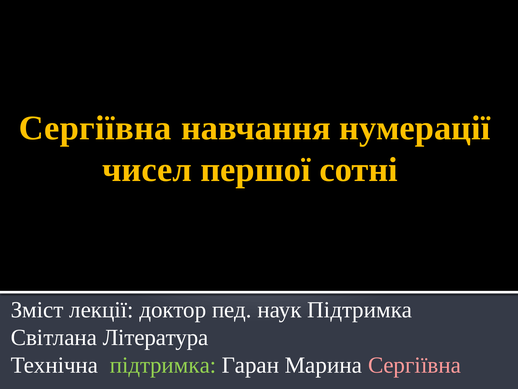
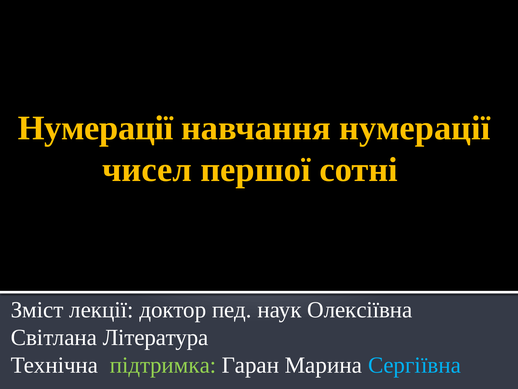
Сергіївна: Сергіївна -> Нумерації (96, 128)
наук Підтримка: Підтримка -> Олексіївна (360, 309)
Сергіївна colour: pink -> light blue (414, 365)
